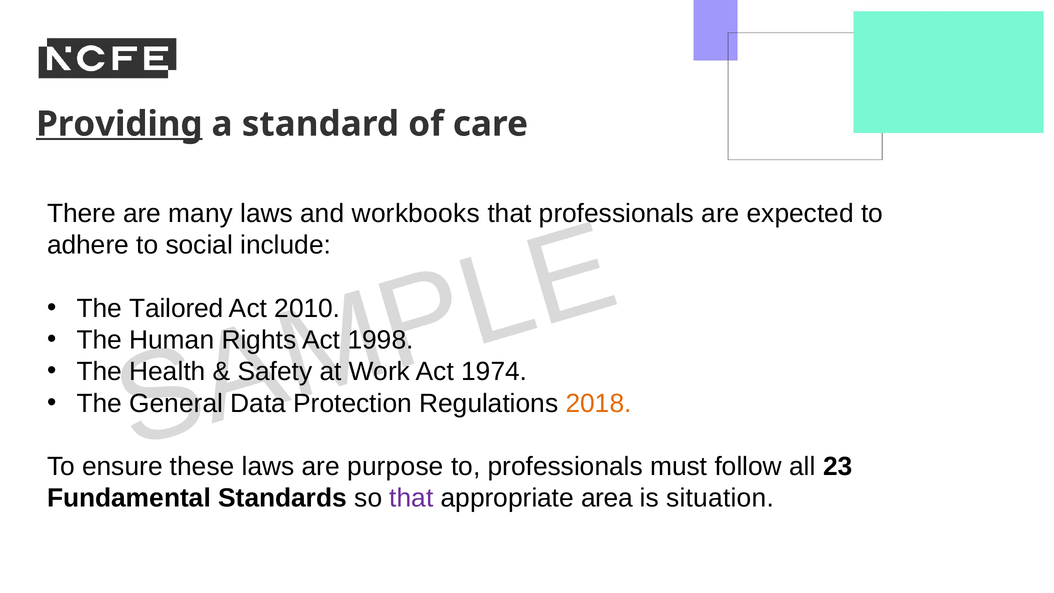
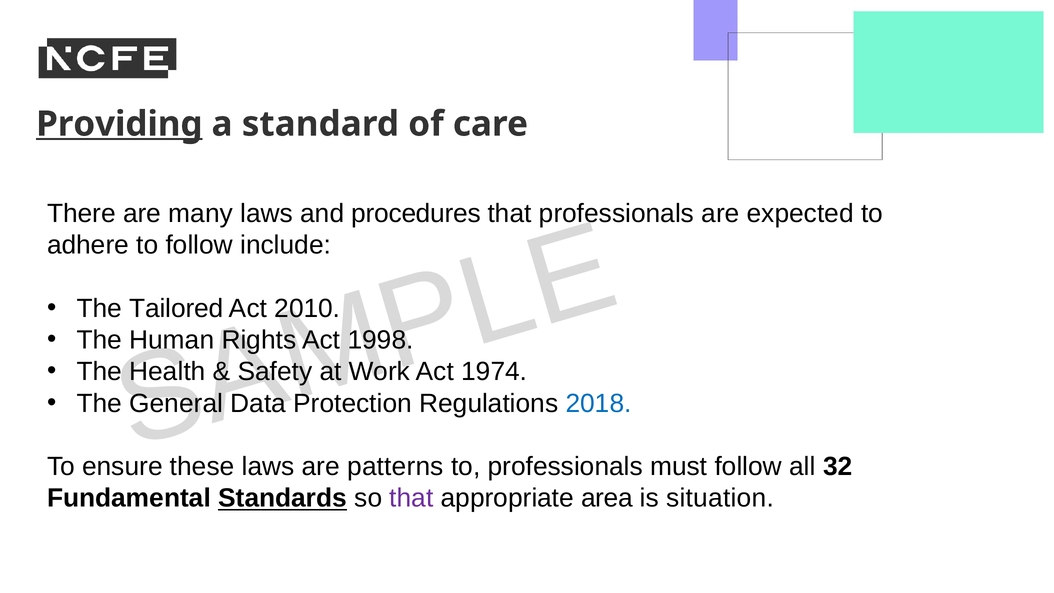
workbooks: workbooks -> procedures (416, 214)
to social: social -> follow (199, 245)
2018 colour: orange -> blue (599, 403)
purpose: purpose -> patterns (395, 467)
23: 23 -> 32 (838, 467)
Standards underline: none -> present (283, 498)
